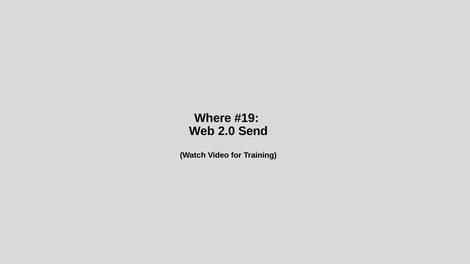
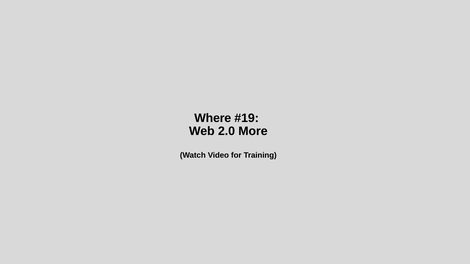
Send: Send -> More (253, 131)
